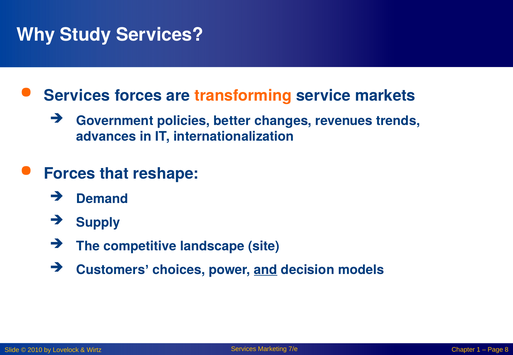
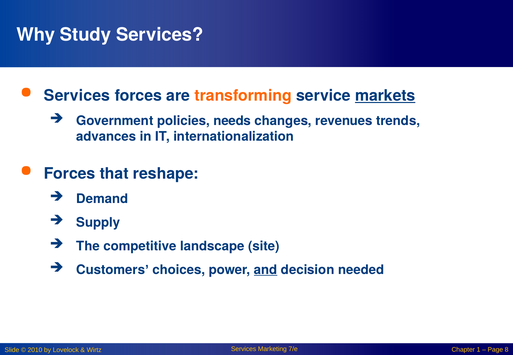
markets underline: none -> present (385, 96)
better: better -> needs (232, 121)
models: models -> needed (361, 270)
